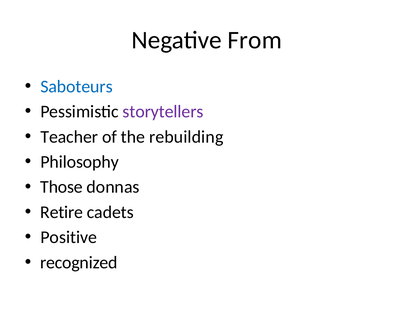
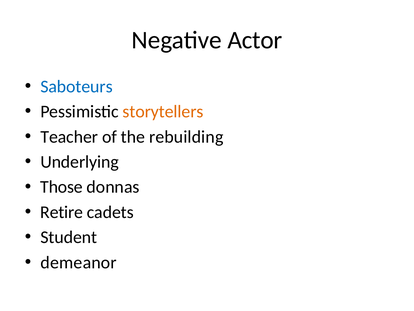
From: From -> Actor (255, 40)
storytellers colour: purple -> orange (163, 112)
Philosophy: Philosophy -> Underlying (80, 162)
Positive: Positive -> Student (69, 237)
recognized: recognized -> demeanor (79, 262)
